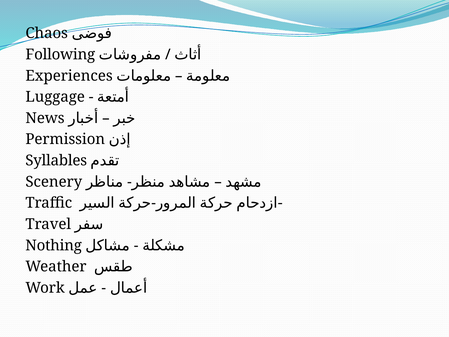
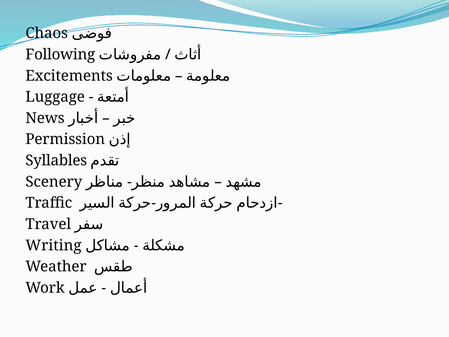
Experiences: Experiences -> Excitements (69, 76)
Nothing: Nothing -> Writing (53, 245)
